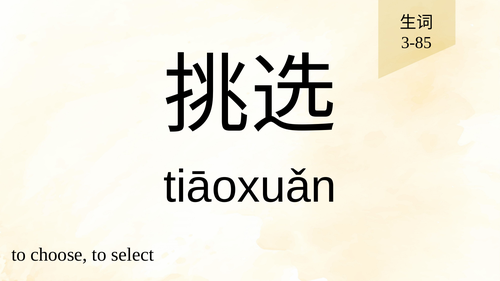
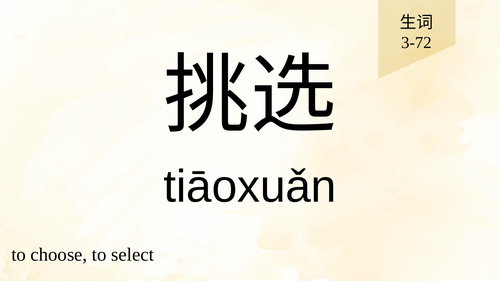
3-85: 3-85 -> 3-72 (416, 43)
